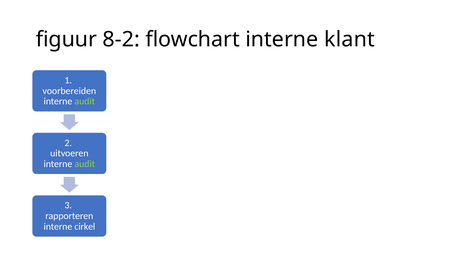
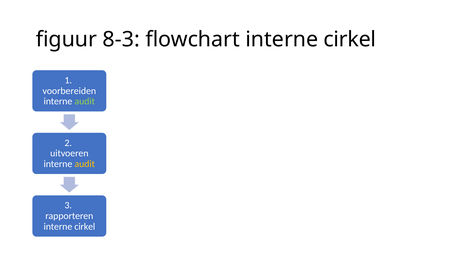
8-2: 8-2 -> 8-3 (121, 39)
flowchart interne klant: klant -> cirkel (350, 39)
audit colour: light green -> yellow (85, 164)
